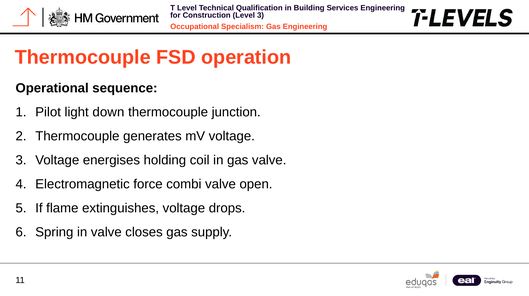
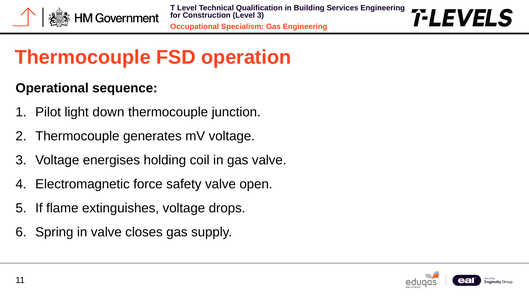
combi: combi -> safety (184, 184)
